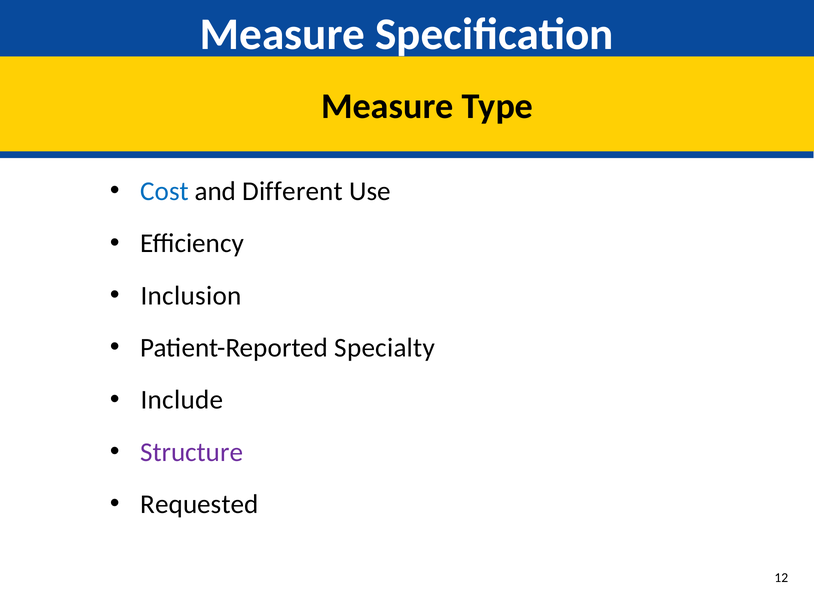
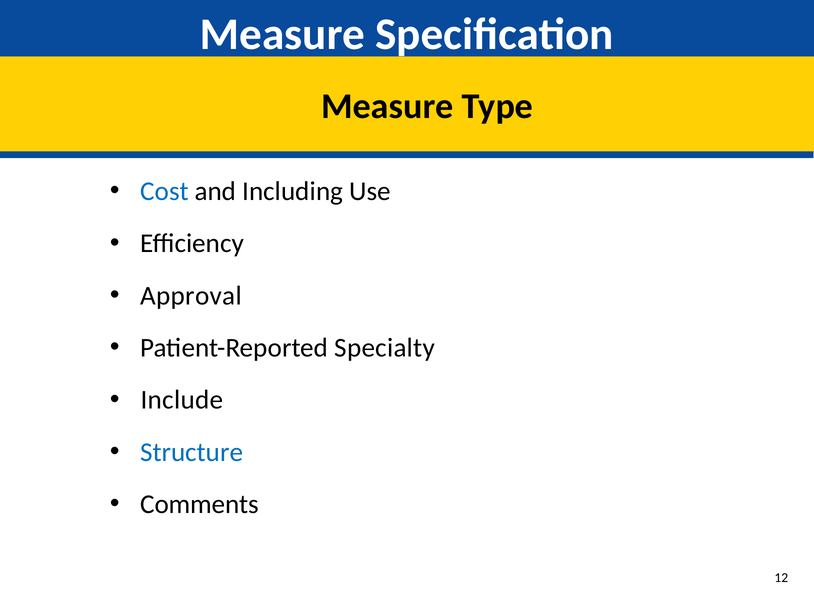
Different: Different -> Including (293, 191)
Inclusion: Inclusion -> Approval (191, 296)
Structure colour: purple -> blue (192, 453)
Requested: Requested -> Comments (200, 505)
